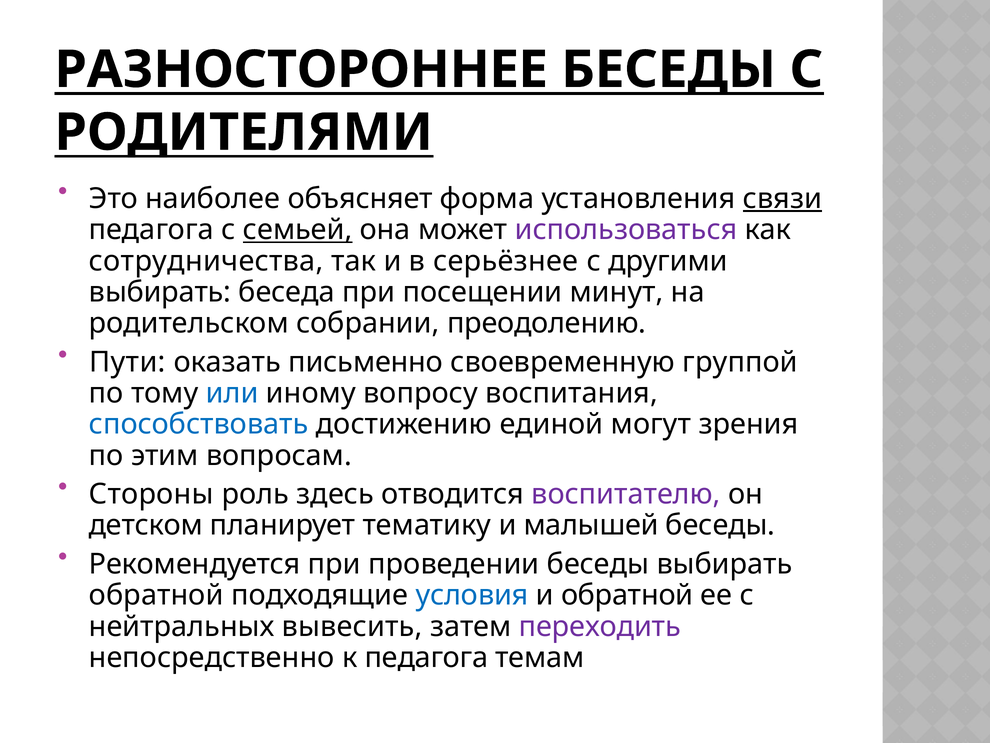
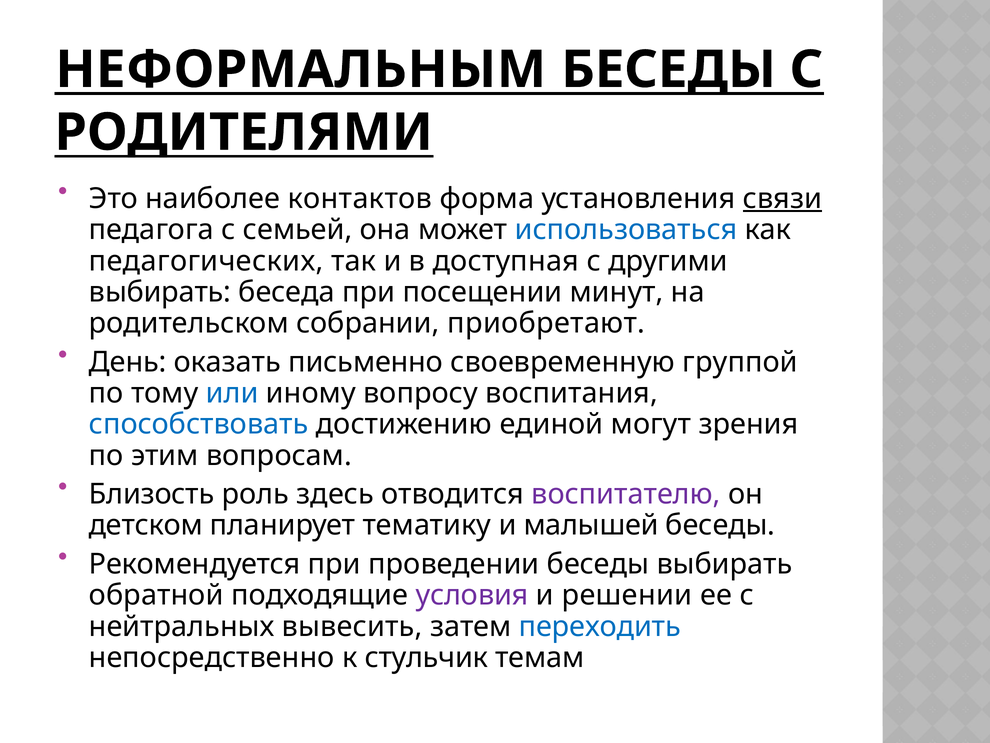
РАЗНОСТОРОННЕЕ: РАЗНОСТОРОННЕЕ -> НЕФОРМАЛЬНЫМ (301, 70)
объясняет: объясняет -> контактов (360, 198)
семьей underline: present -> none (298, 230)
использоваться colour: purple -> blue (626, 230)
сотрудничества: сотрудничества -> педагогических (206, 261)
серьёзнее: серьёзнее -> доступная (506, 261)
преодолению: преодолению -> приобретают (546, 323)
Пути: Пути -> День (128, 362)
Стороны: Стороны -> Близость (152, 494)
условия colour: blue -> purple (472, 595)
и обратной: обратной -> решении (627, 595)
переходить colour: purple -> blue (600, 626)
к педагога: педагога -> стульчик (426, 657)
